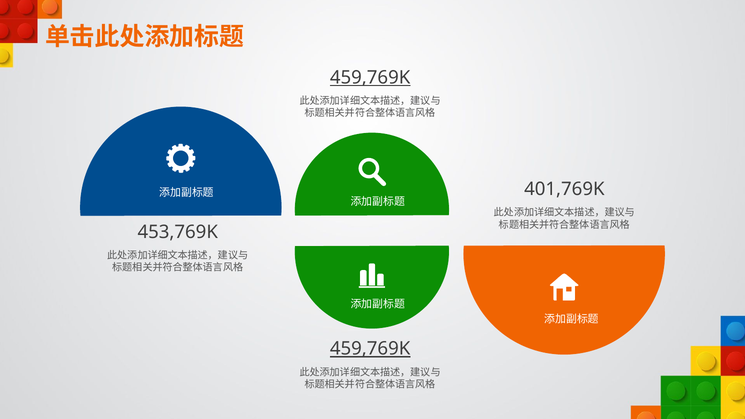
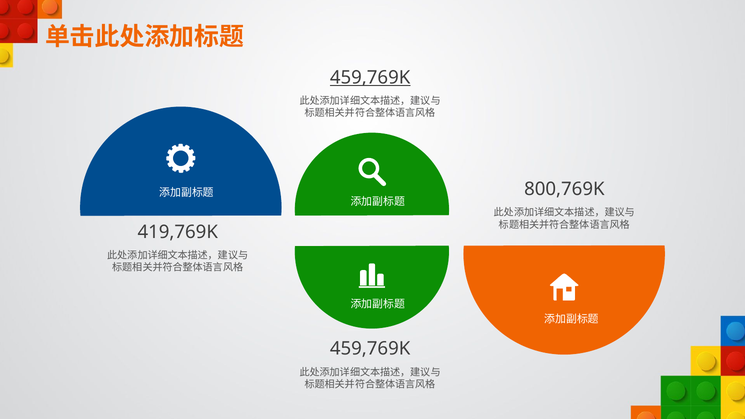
401,769K: 401,769K -> 800,769K (564, 189)
453,769K: 453,769K -> 419,769K (178, 232)
459,769K underline: present -> none (370, 349)
